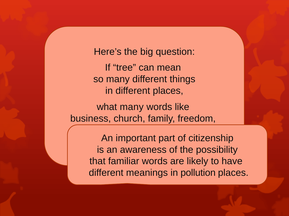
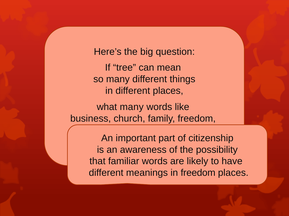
in pollution: pollution -> freedom (198, 173)
